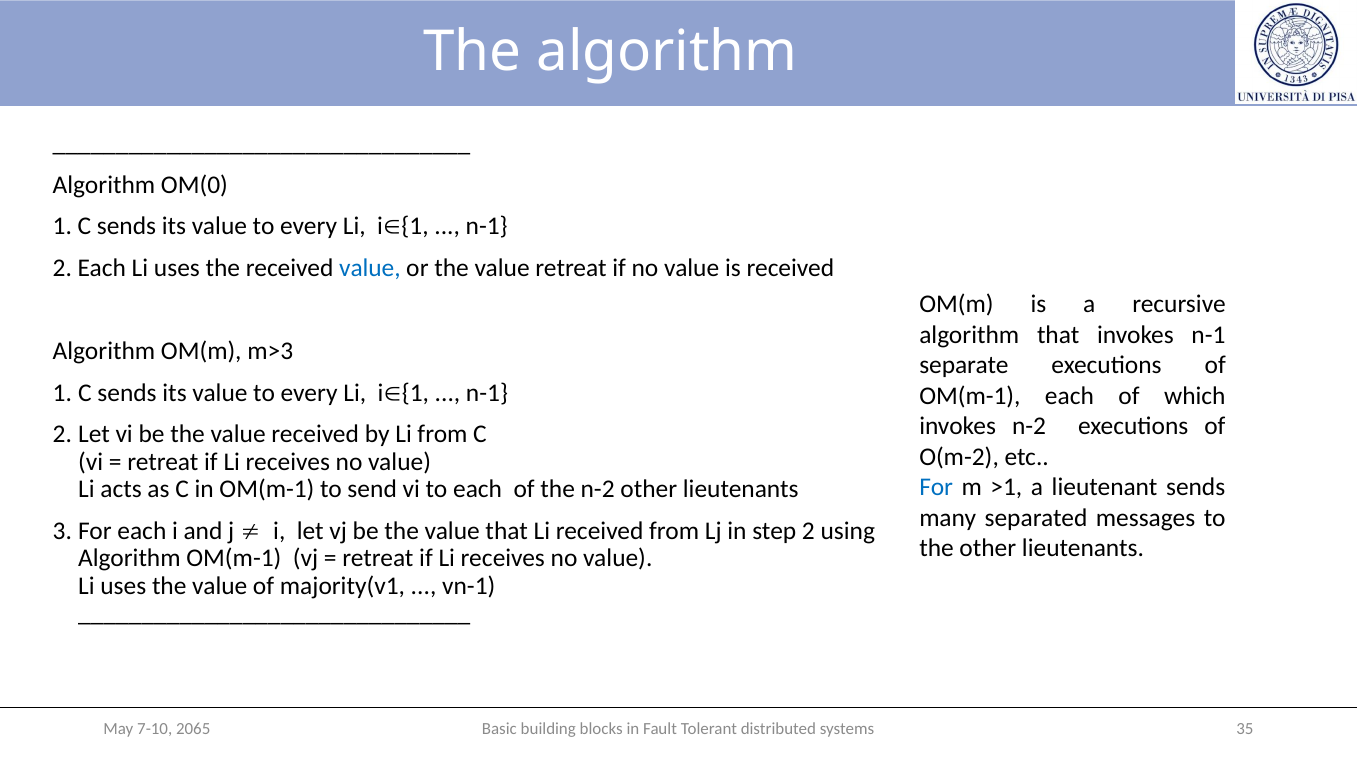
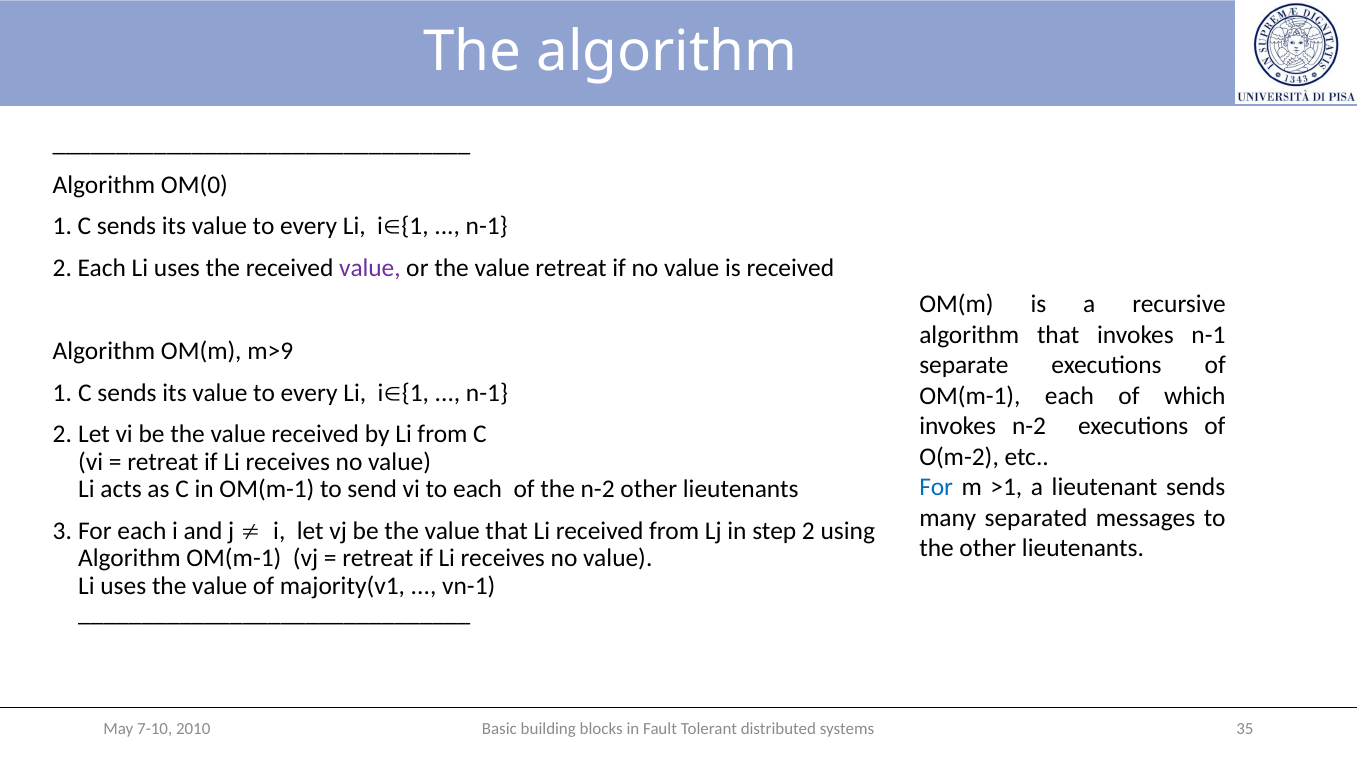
value colour: blue -> purple (370, 268)
m>3: m>3 -> m>9 (270, 351)
2065: 2065 -> 2010 (193, 729)
